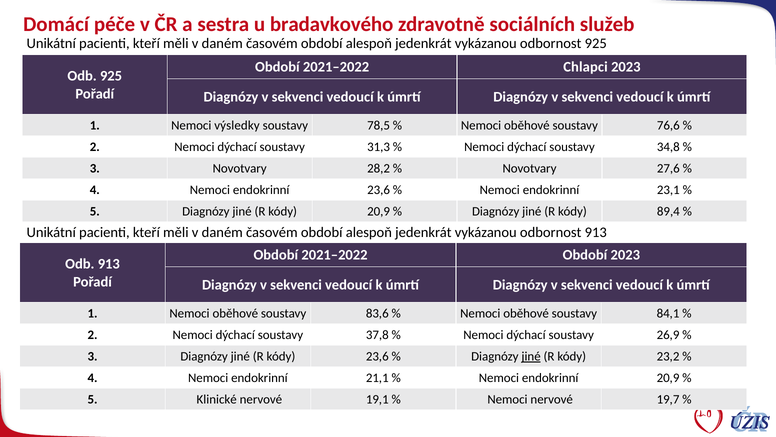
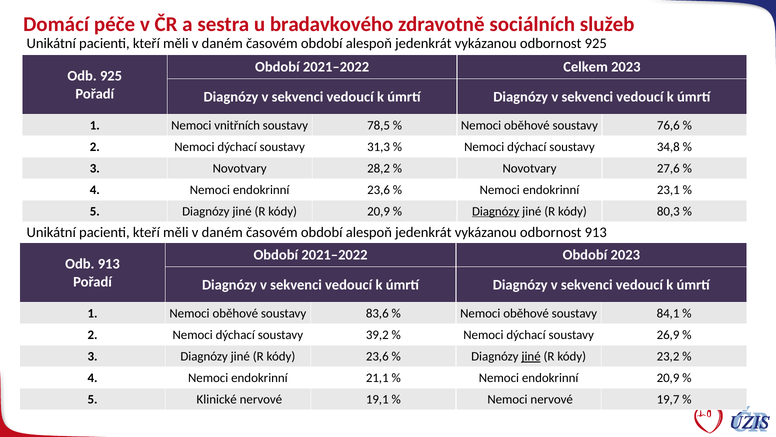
Chlapci: Chlapci -> Celkem (586, 67)
výsledky: výsledky -> vnitřních (237, 125)
Diagnózy underline: none -> present (496, 211)
89,4: 89,4 -> 80,3 (668, 211)
37,8: 37,8 -> 39,2 (377, 335)
